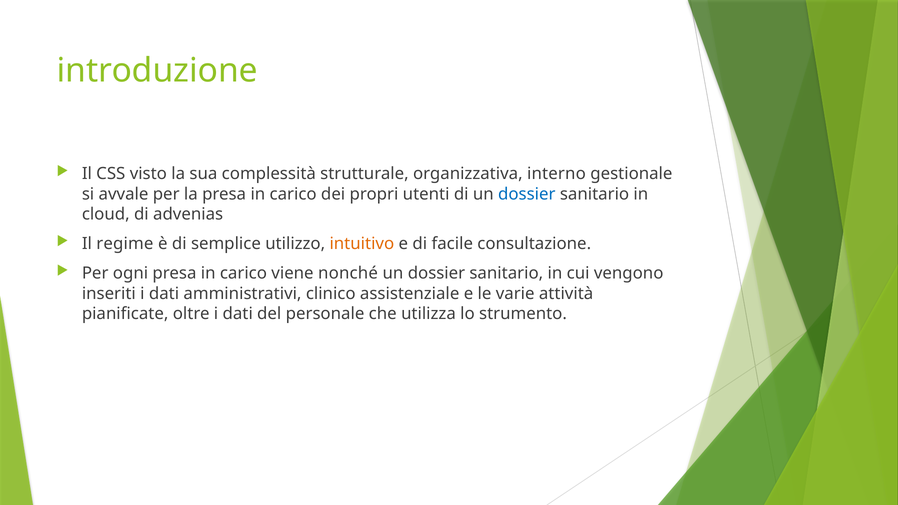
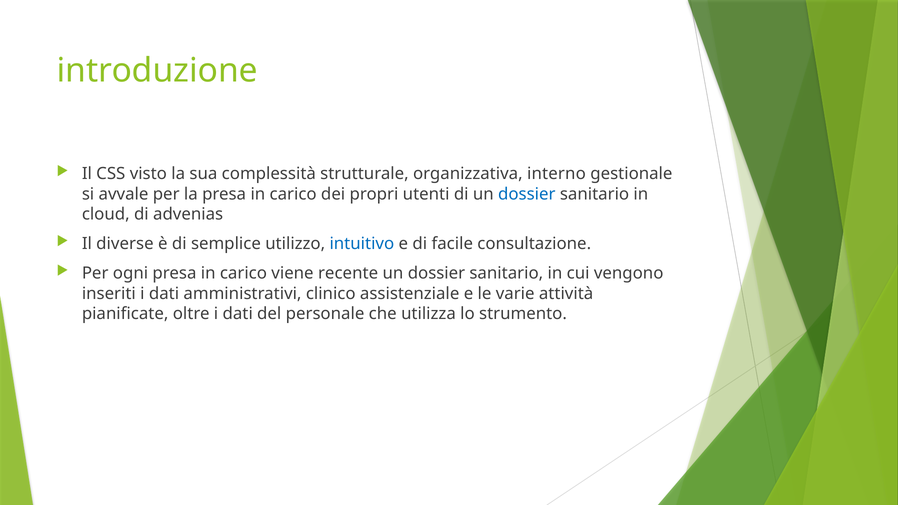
regime: regime -> diverse (125, 244)
intuitivo colour: orange -> blue (362, 244)
nonché: nonché -> recente (348, 273)
